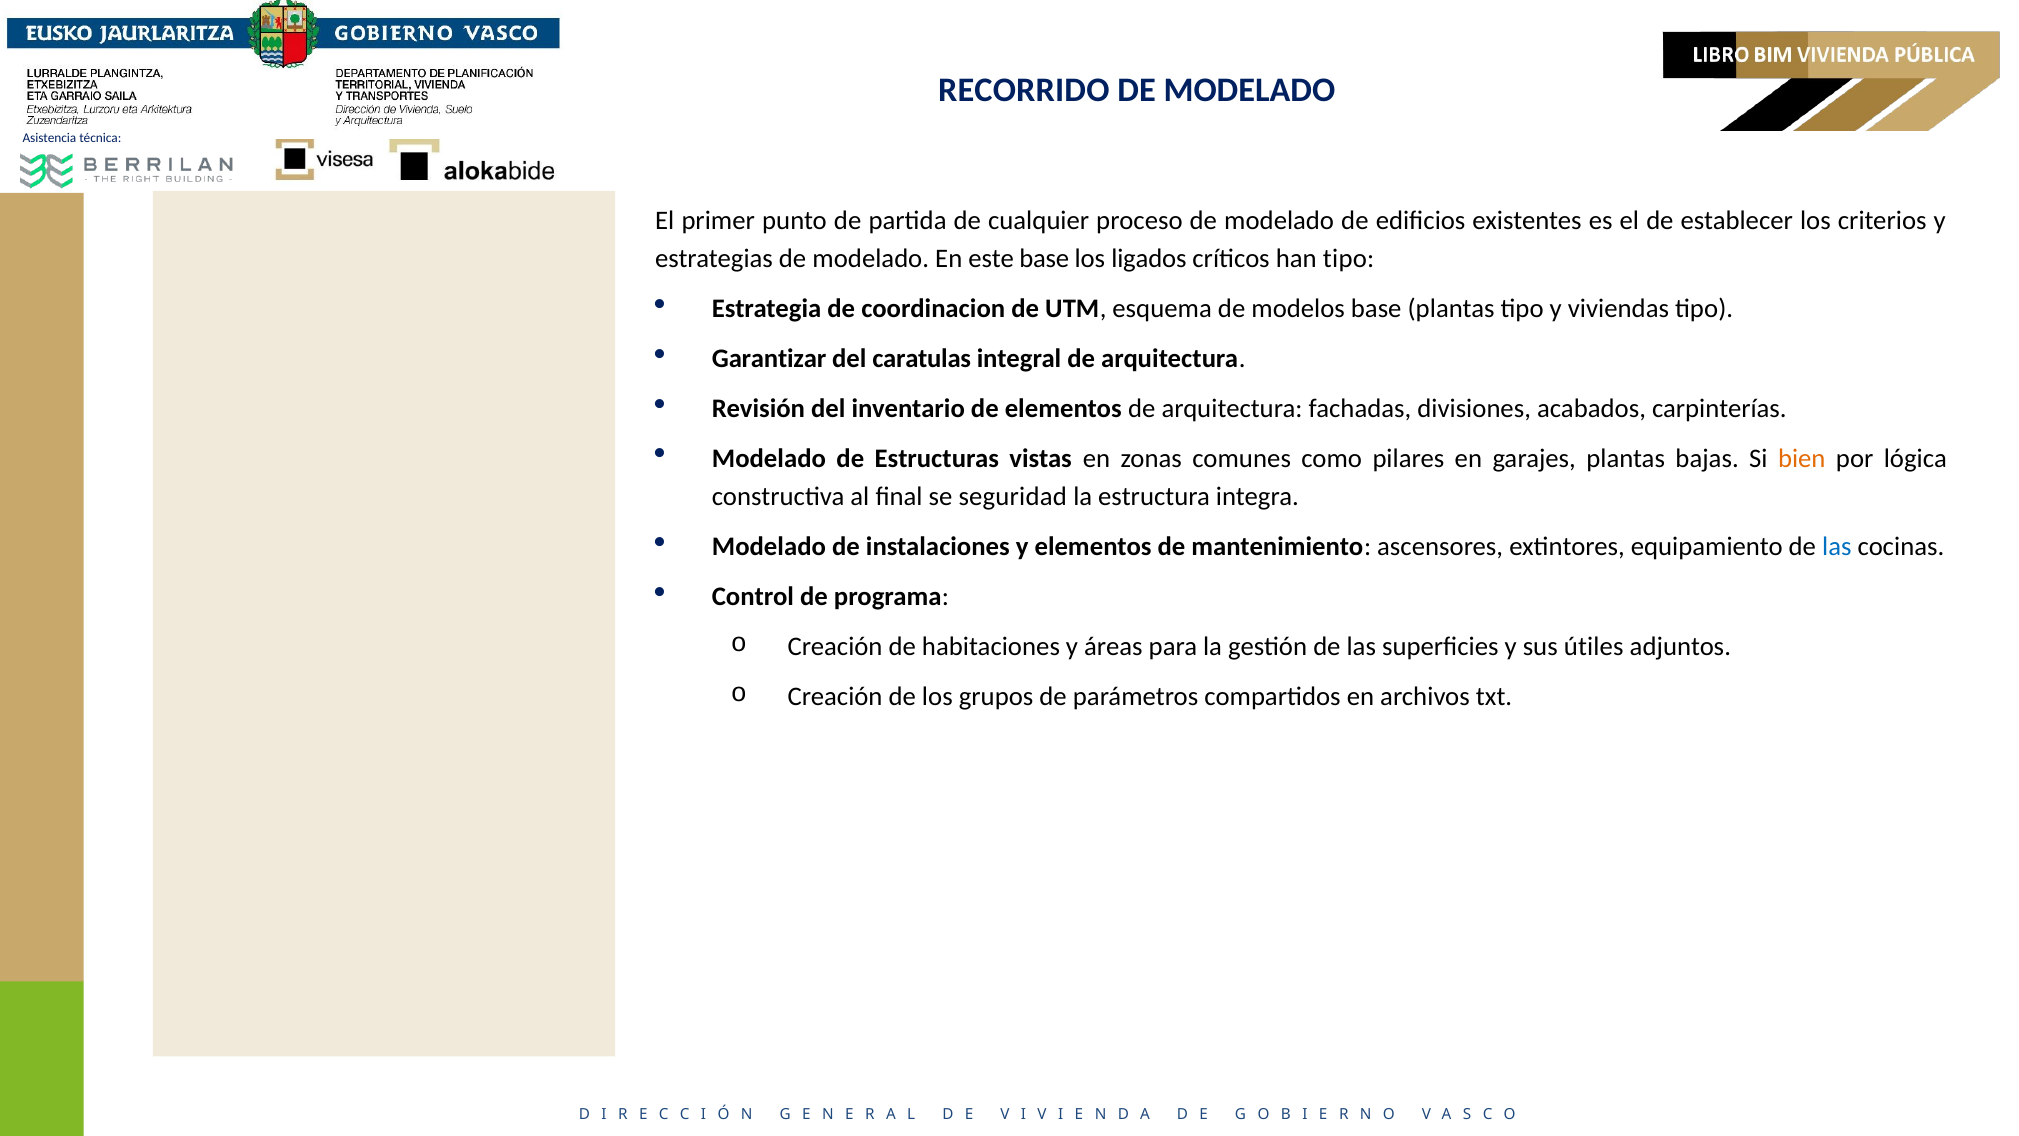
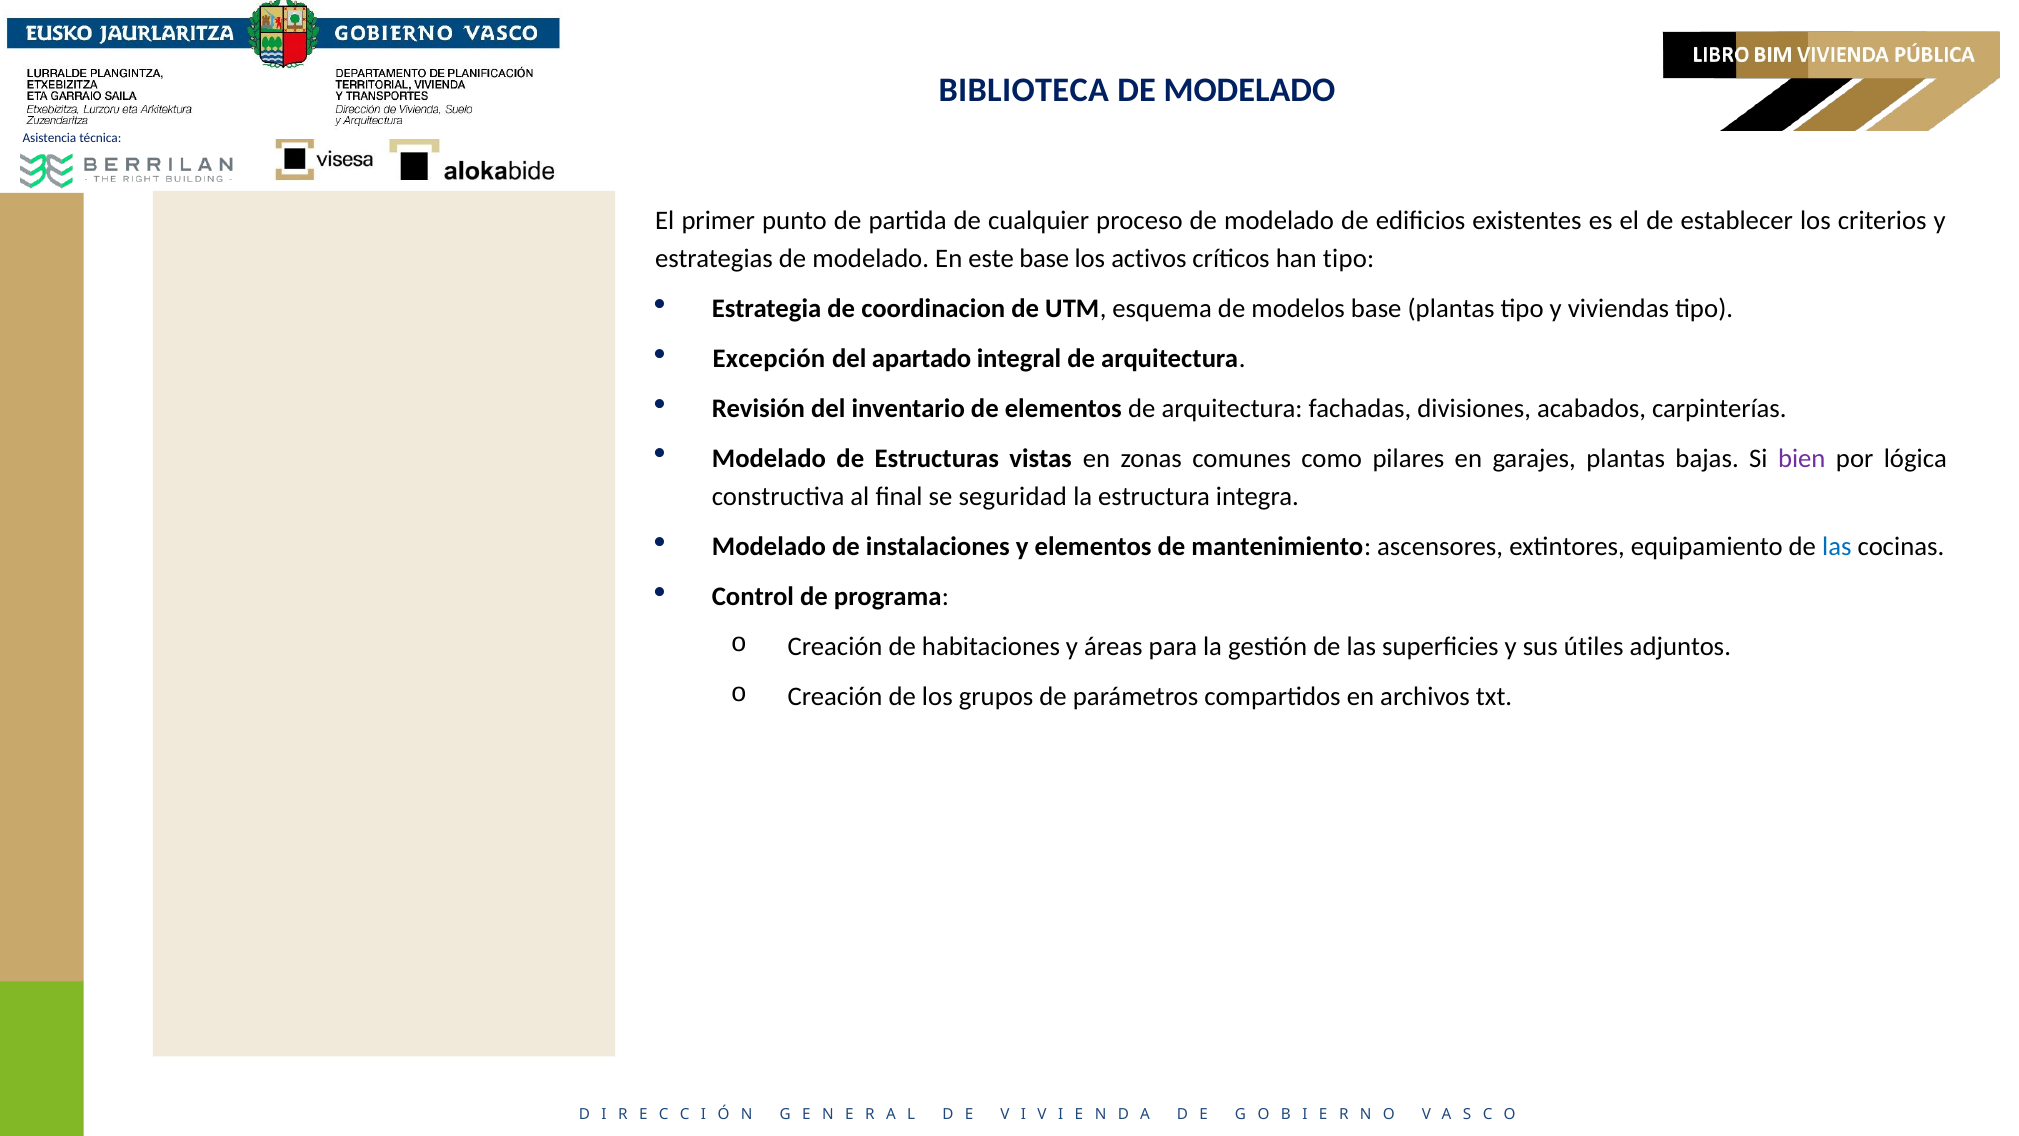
RECORRIDO: RECORRIDO -> BIBLIOTECA (1024, 90)
ligados: ligados -> activos (1149, 259)
Garantizar: Garantizar -> Excepción (769, 359)
caratulas: caratulas -> apartado (922, 359)
bien colour: orange -> purple (1802, 458)
